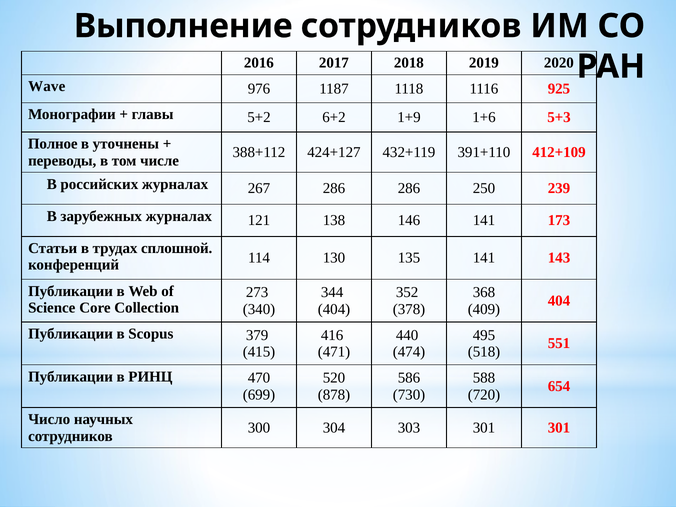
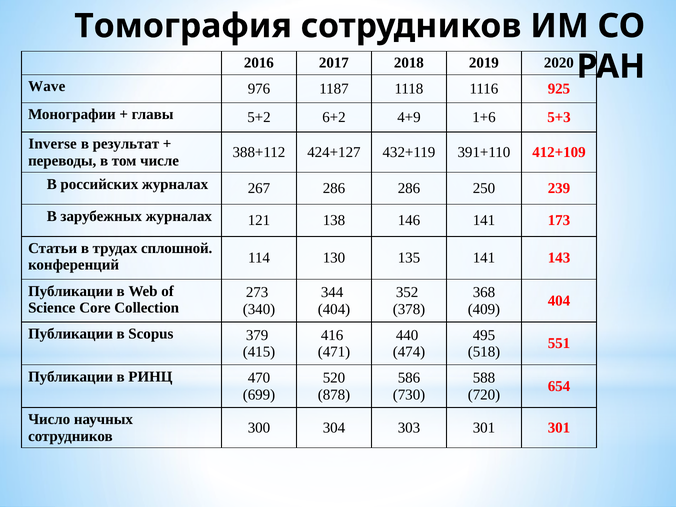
Выполнение: Выполнение -> Томография (183, 26)
1+9: 1+9 -> 4+9 (409, 118)
Полное: Полное -> Inverse (53, 144)
уточнены: уточнены -> результат (126, 144)
